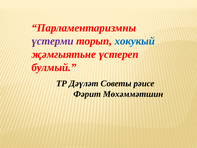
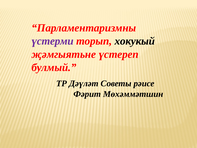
хокукый colour: blue -> black (135, 41)
